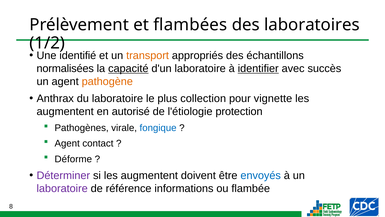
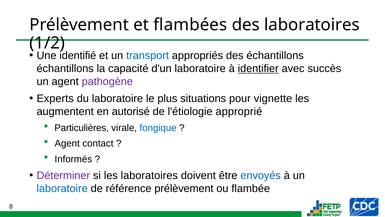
transport colour: orange -> blue (148, 55)
normalisées: normalisées -> échantillons (65, 68)
capacité underline: present -> none (128, 68)
pathogène colour: orange -> purple (107, 81)
Anthrax: Anthrax -> Experts (55, 98)
collection: collection -> situations (203, 98)
protection: protection -> approprié (239, 111)
Pathogènes: Pathogènes -> Particulières (82, 128)
Déforme: Déforme -> Informés (73, 159)
si les augmentent: augmentent -> laboratoires (149, 175)
laboratoire colour: purple -> blue (62, 188)
référence informations: informations -> prélèvement (184, 188)
